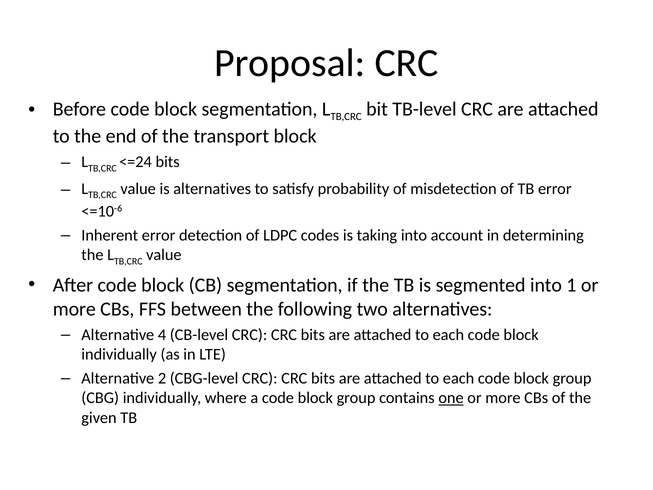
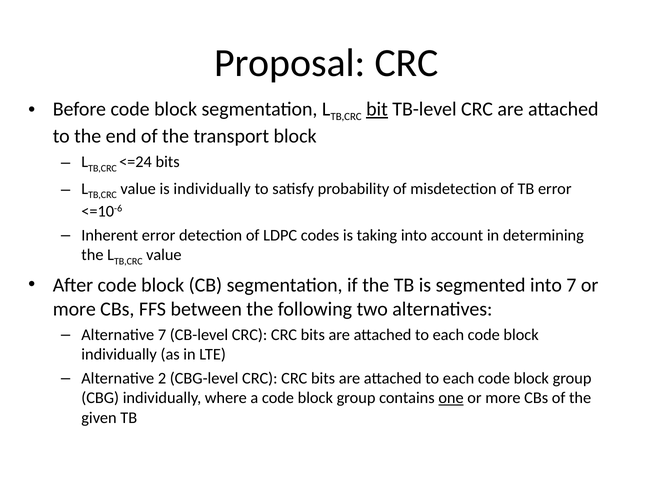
bit underline: none -> present (377, 109)
is alternatives: alternatives -> individually (212, 189)
into 1: 1 -> 7 (571, 285)
Alternative 4: 4 -> 7 (162, 335)
